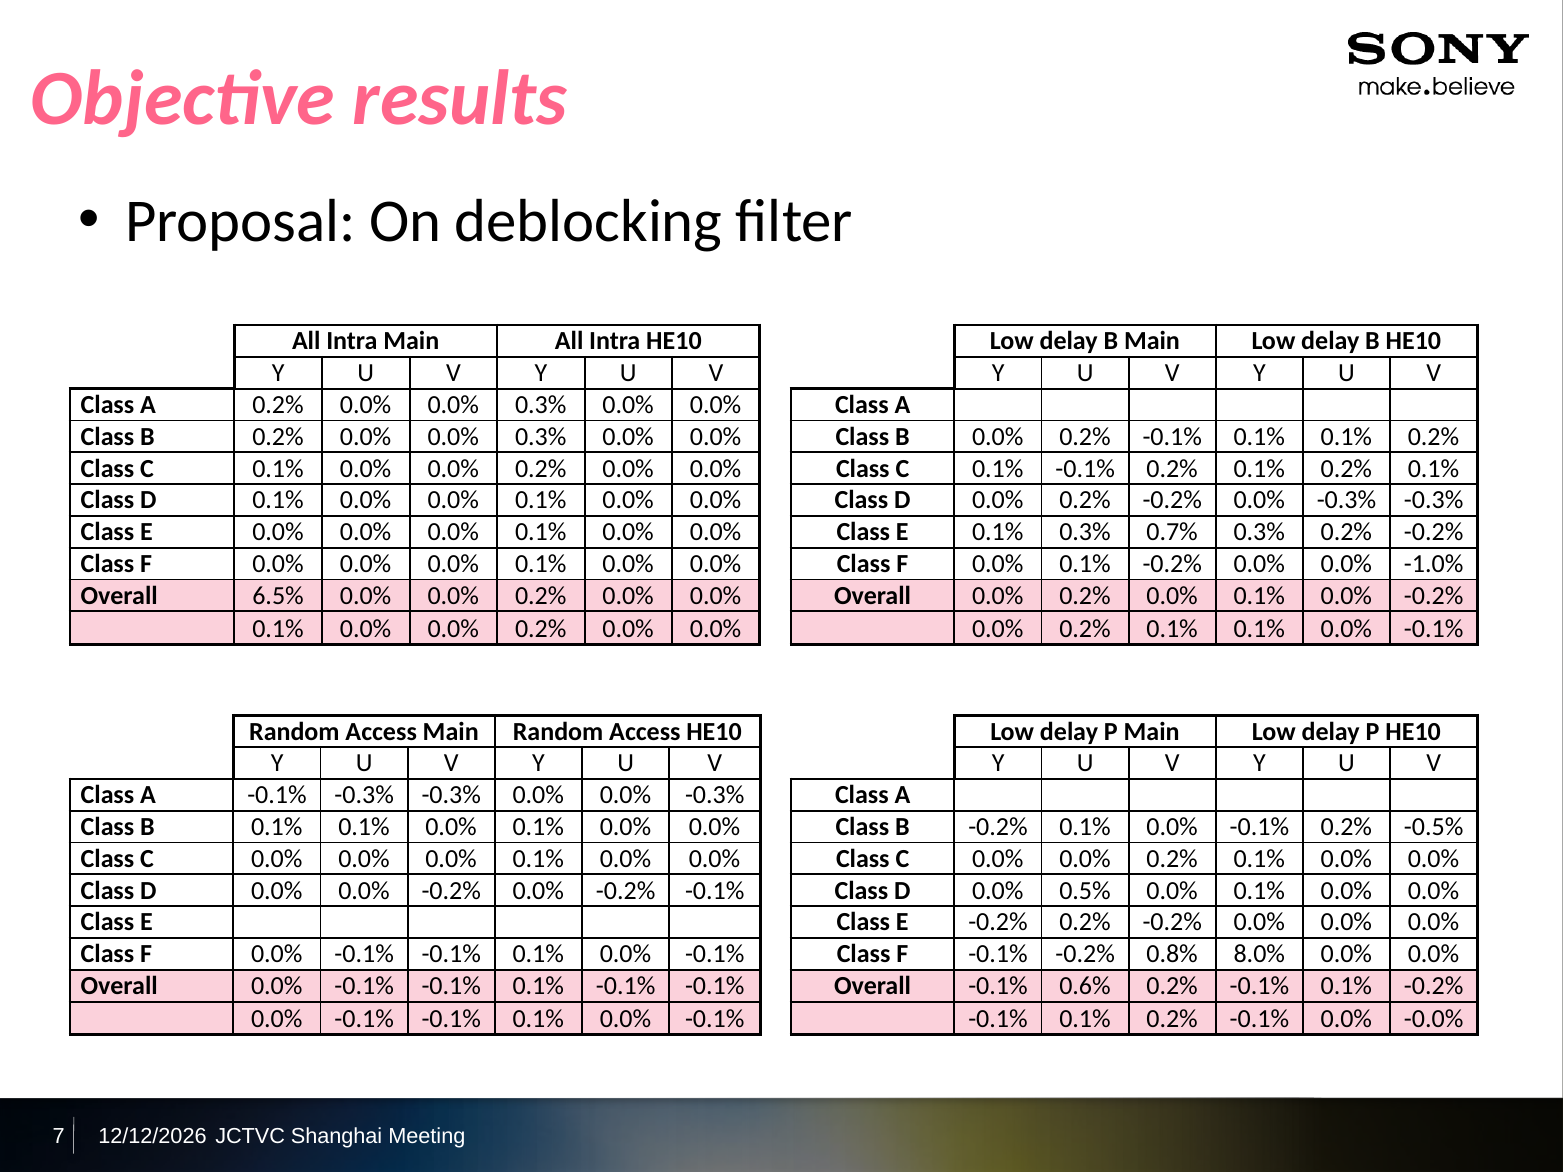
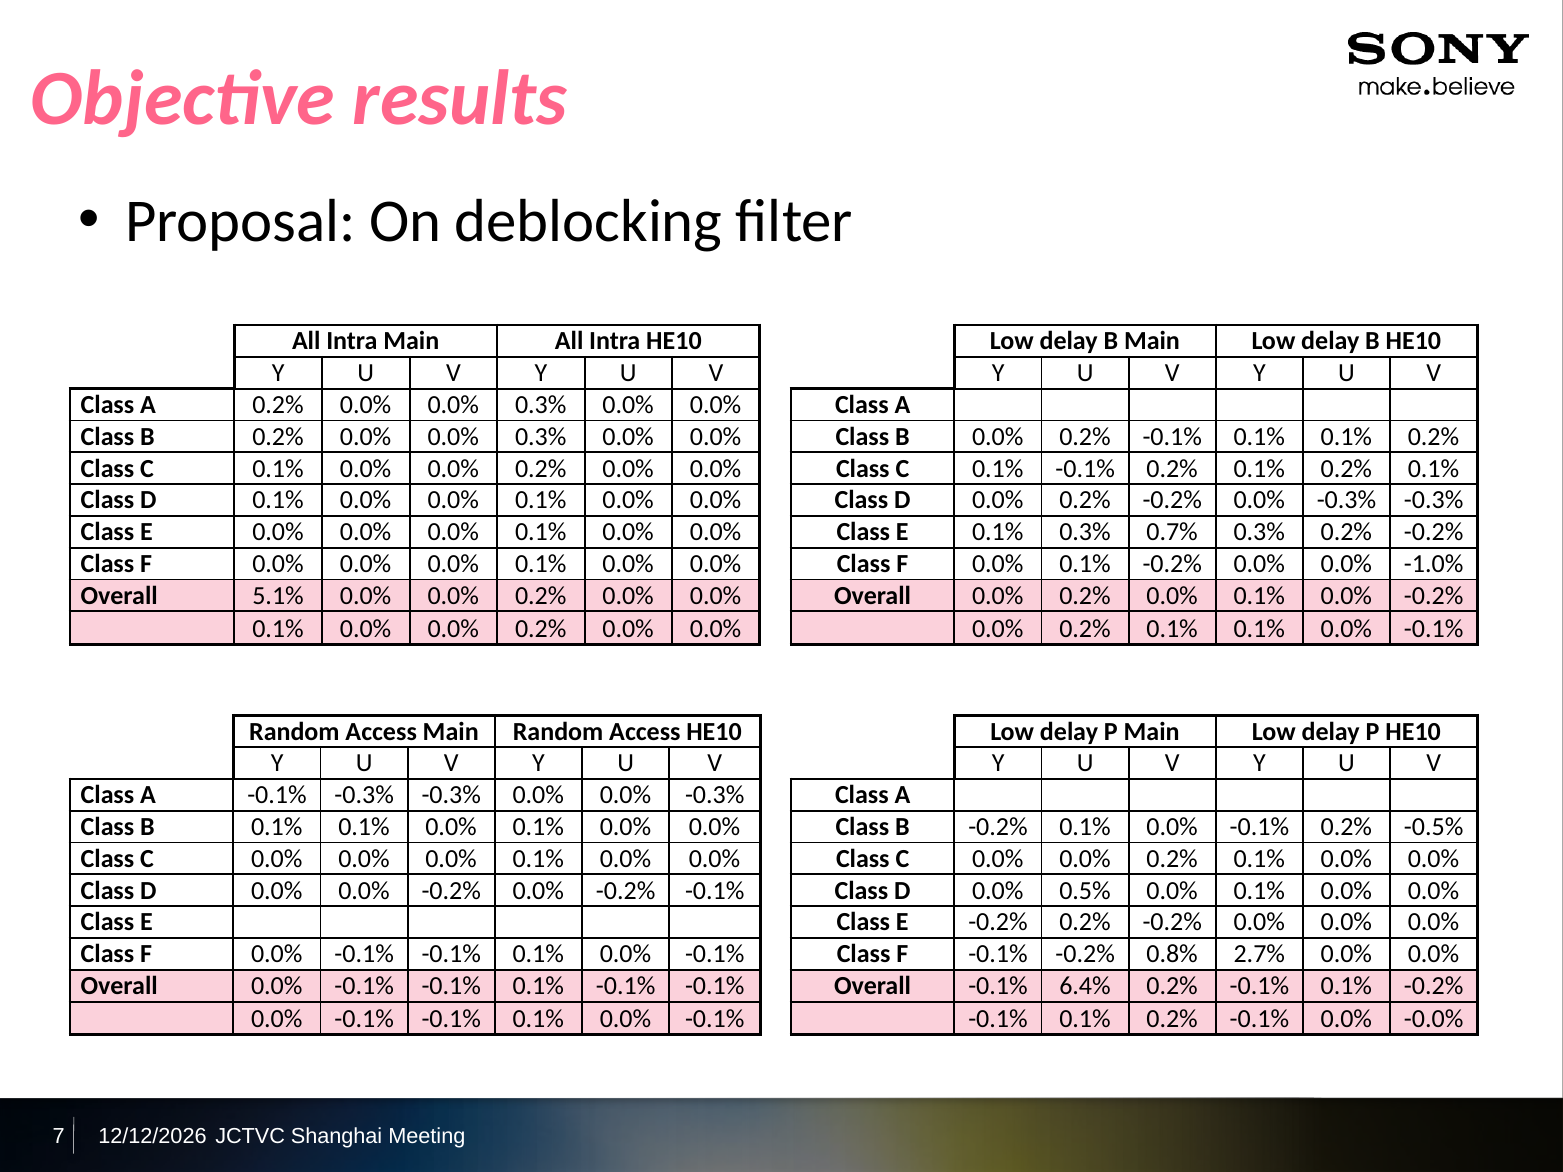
6.5%: 6.5% -> 5.1% (278, 596)
8.0%: 8.0% -> 2.7% (1259, 954)
0.6%: 0.6% -> 6.4% (1085, 986)
